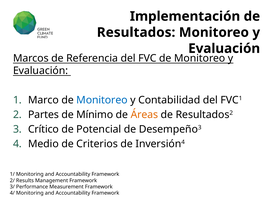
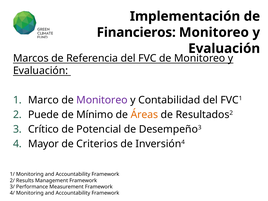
Resultados: Resultados -> Financieros (136, 32)
Monitoreo colour: blue -> purple (102, 100)
Partes: Partes -> Puede (43, 115)
Medio: Medio -> Mayor (43, 144)
